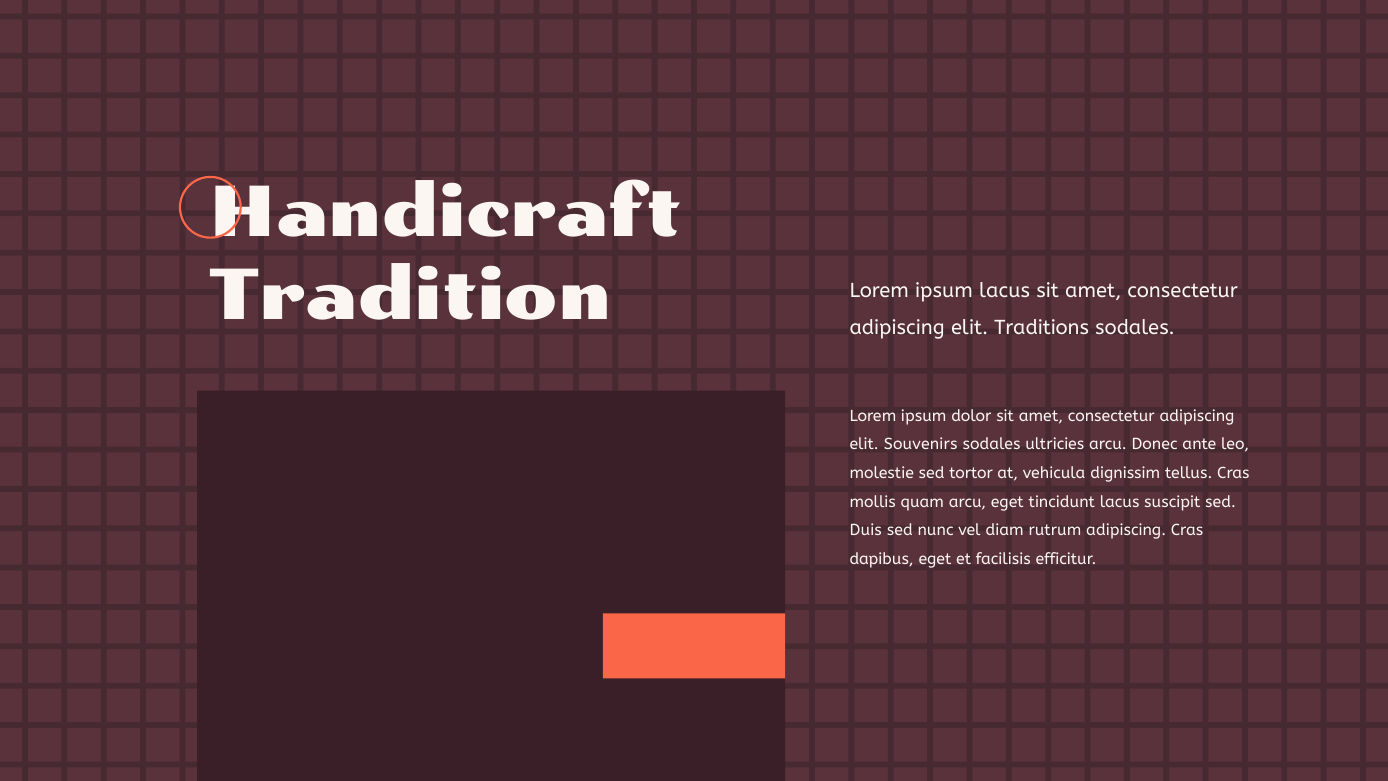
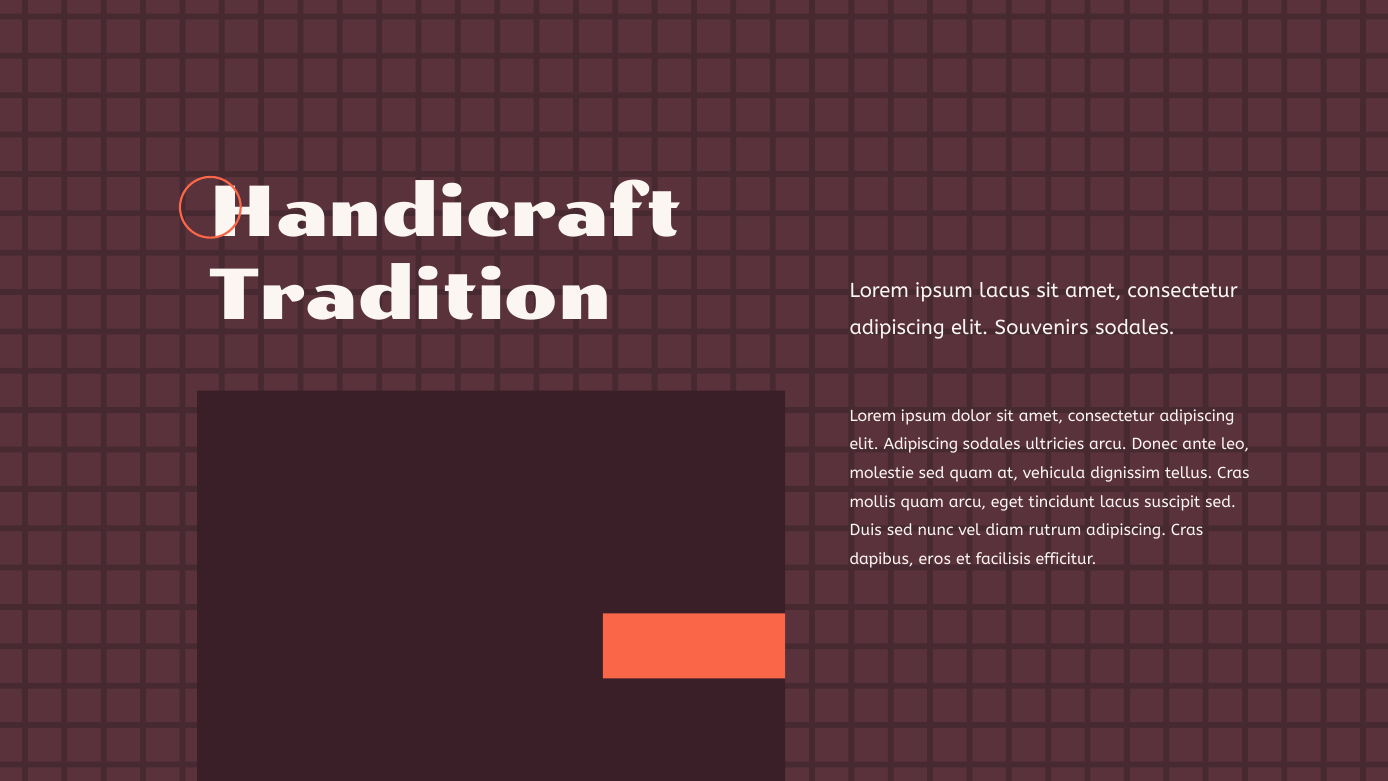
Traditions: Traditions -> Souvenirs (1042, 328)
elit Souvenirs: Souvenirs -> Adipiscing (921, 444)
sed tortor: tortor -> quam (971, 473)
dapibus eget: eget -> eros (935, 559)
